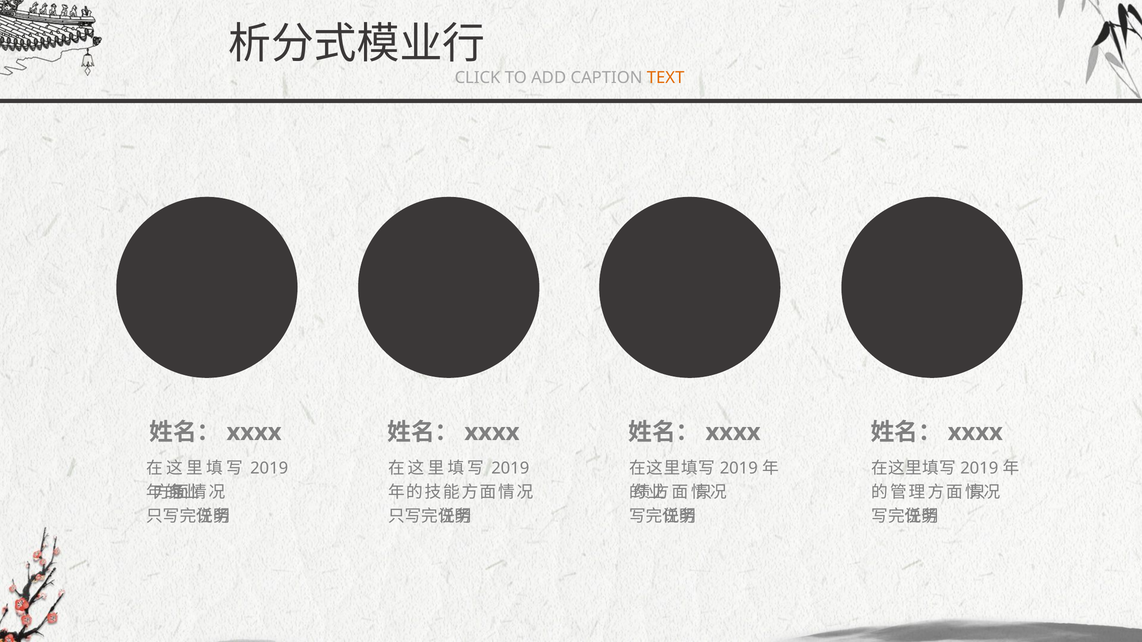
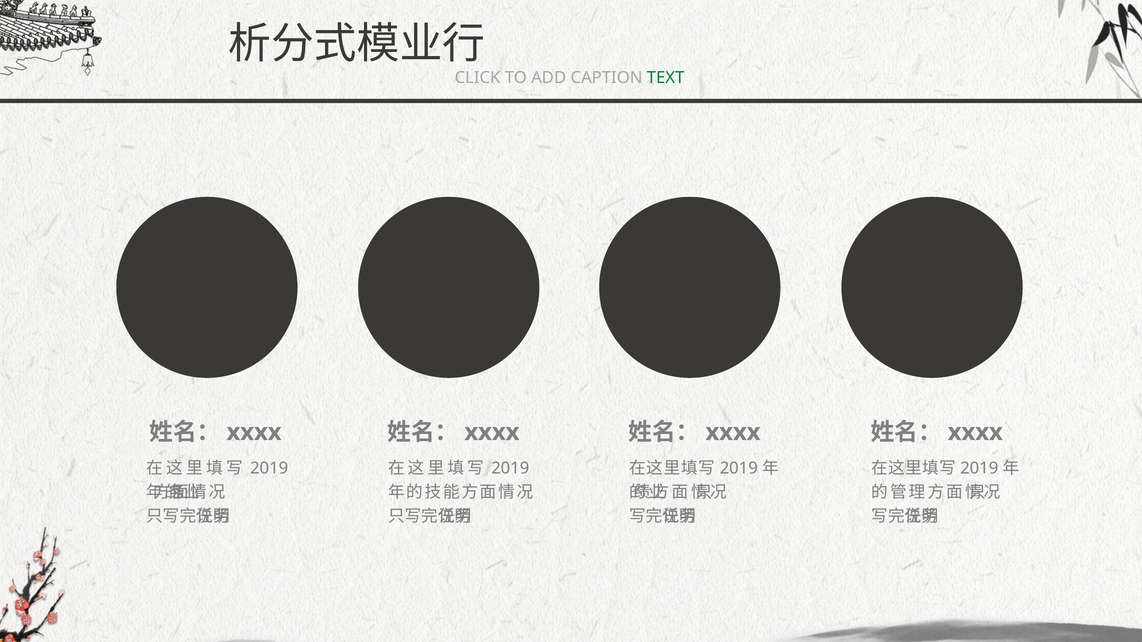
TEXT colour: orange -> green (666, 78)
